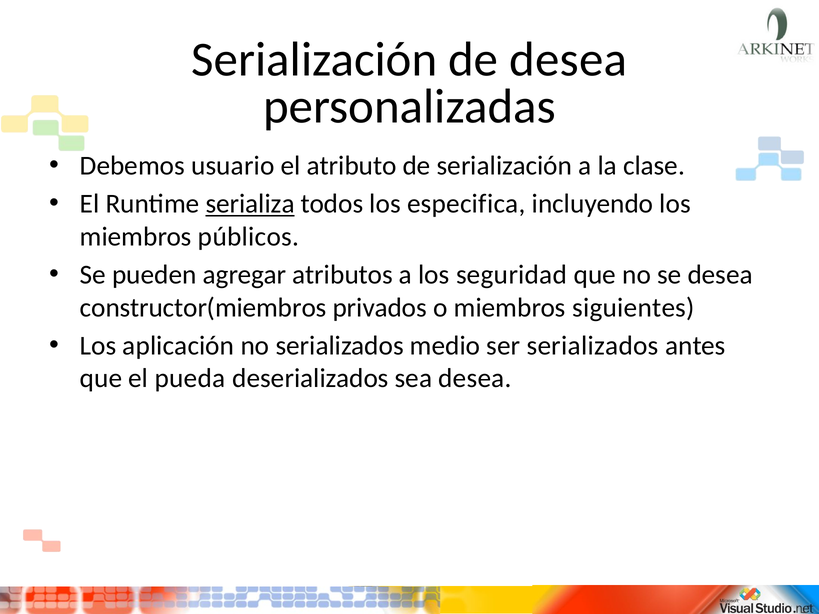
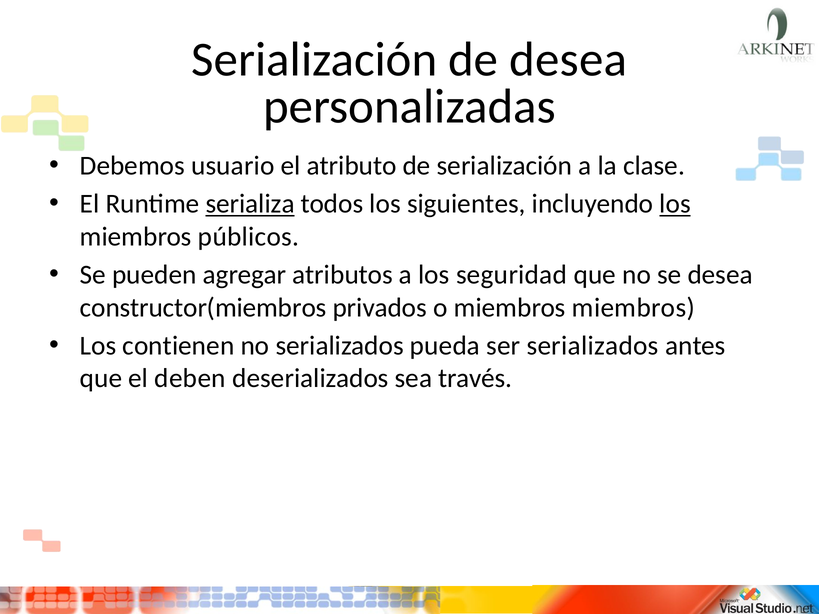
especifica: especifica -> siguientes (466, 204)
los underline: none -> present (675, 204)
miembros siguientes: siguientes -> miembros (633, 308)
aplicación: aplicación -> contienen (178, 346)
medio: medio -> pueda (445, 346)
pueda: pueda -> deben (190, 379)
sea desea: desea -> través (475, 379)
